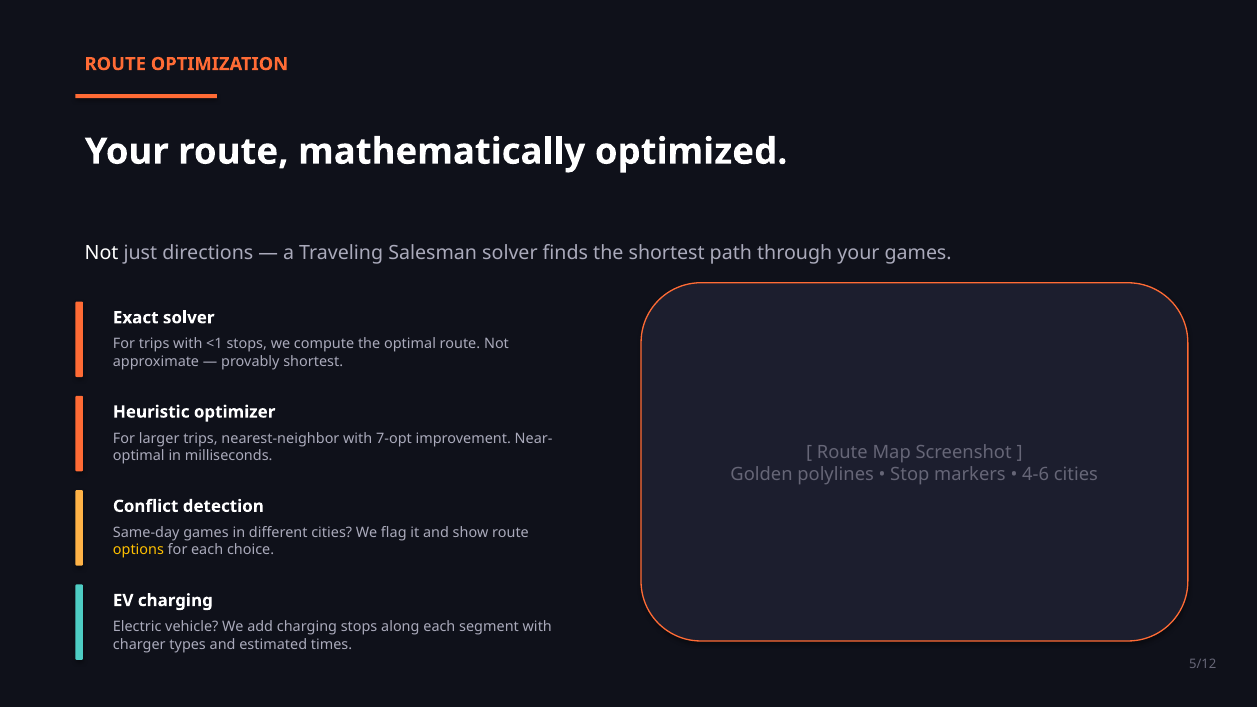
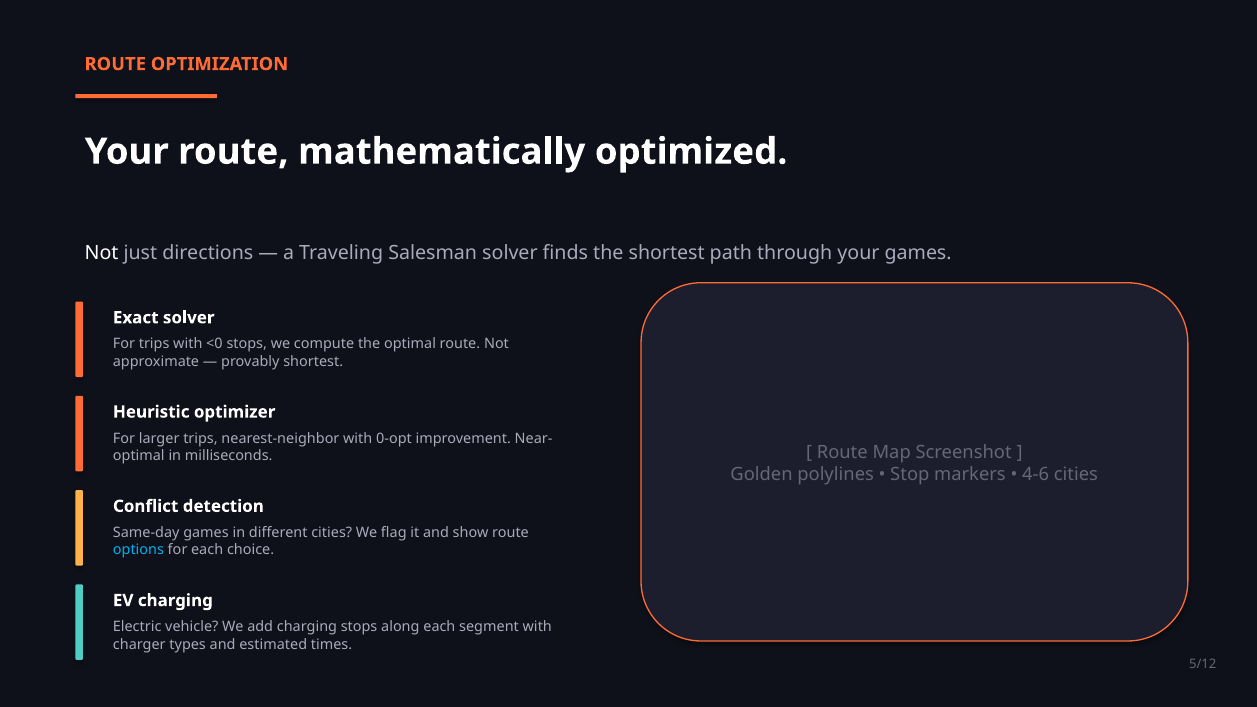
<1: <1 -> <0 (214, 344)
7-opt: 7-opt -> 0-opt (394, 438)
options colour: yellow -> light blue (138, 550)
